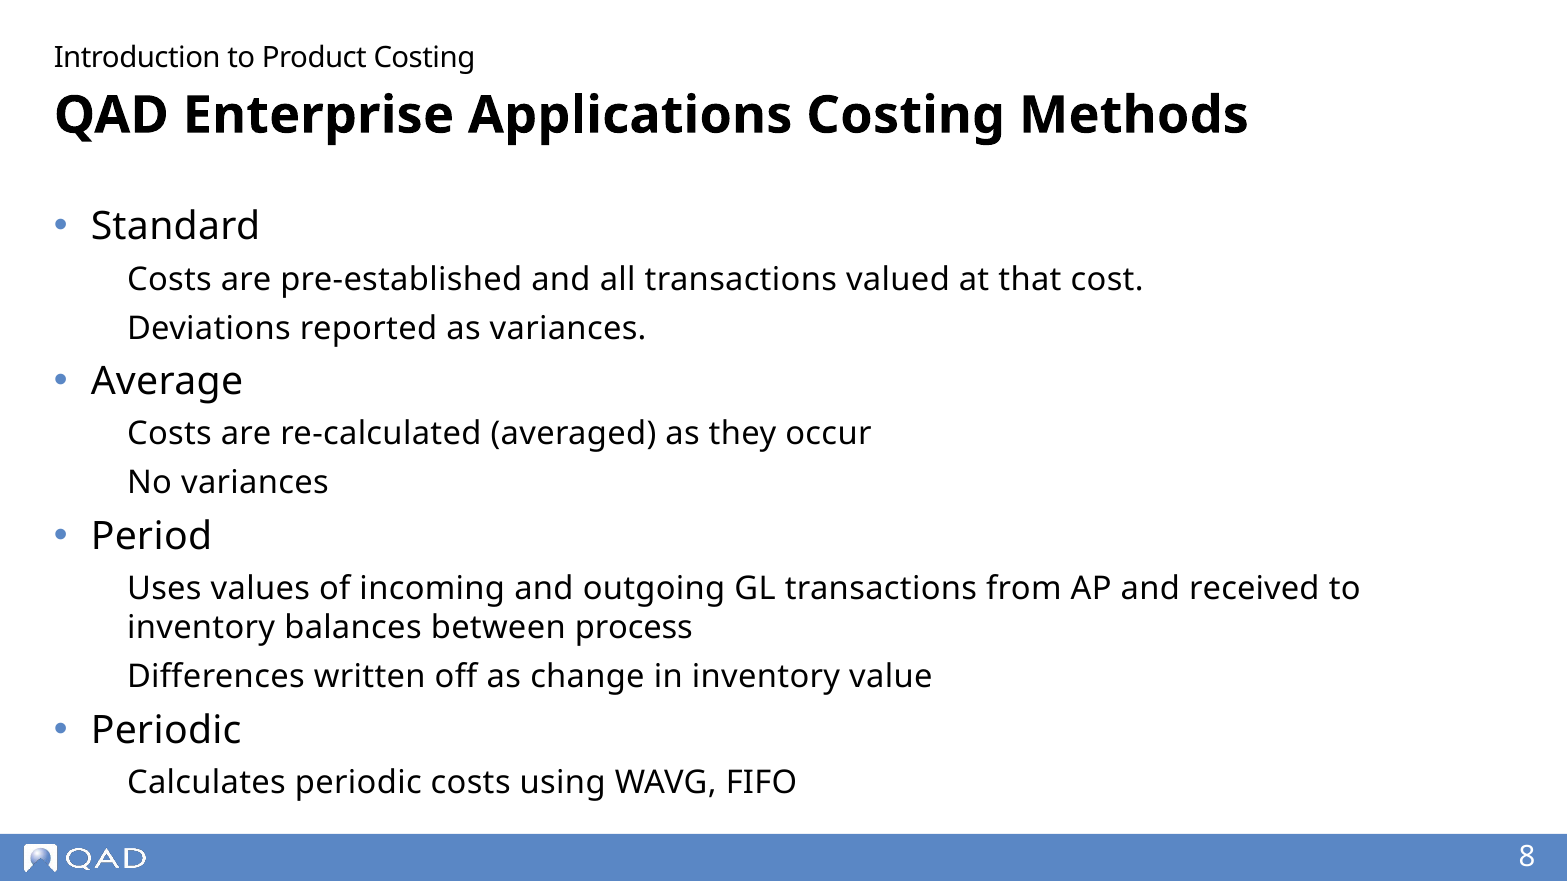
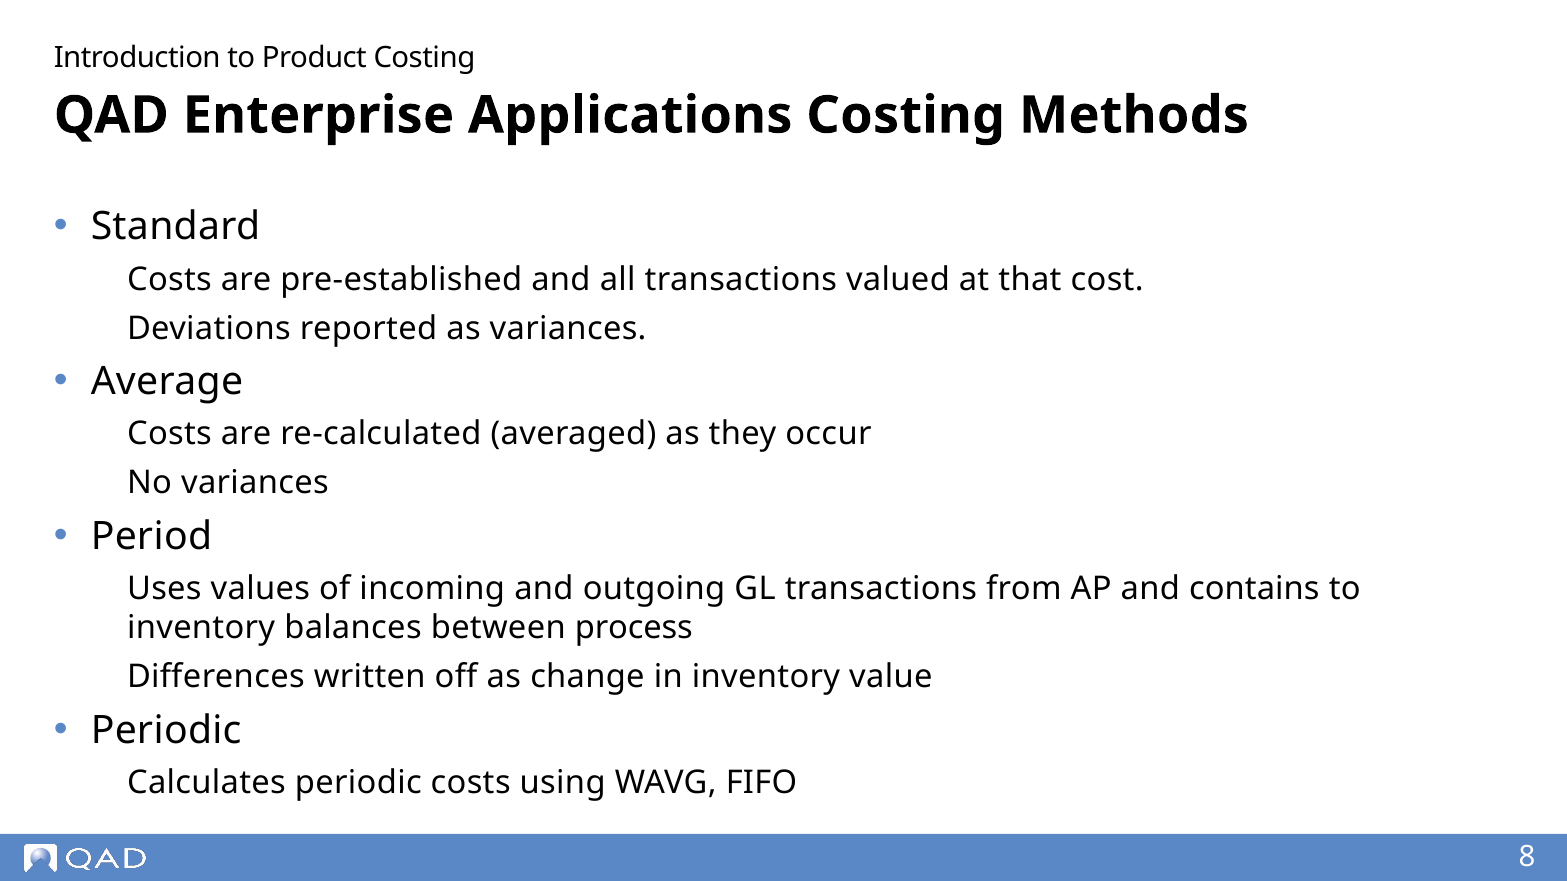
received: received -> contains (1254, 589)
